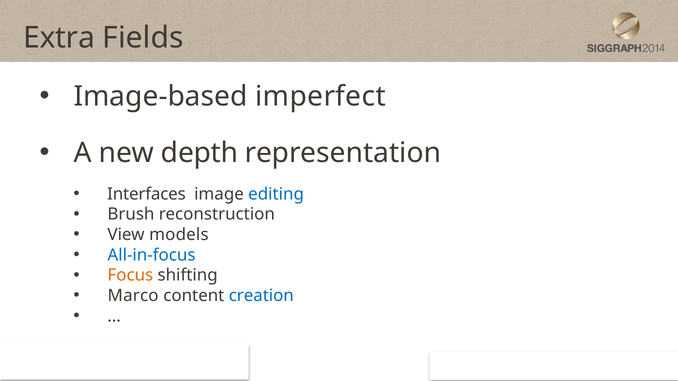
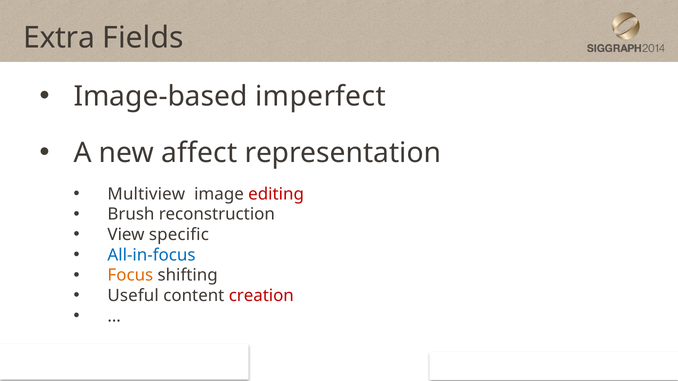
depth: depth -> affect (199, 153)
Interfaces: Interfaces -> Multiview (146, 194)
editing colour: blue -> red (276, 194)
models: models -> specific (179, 235)
Marco: Marco -> Useful (133, 296)
creation colour: blue -> red (261, 296)
